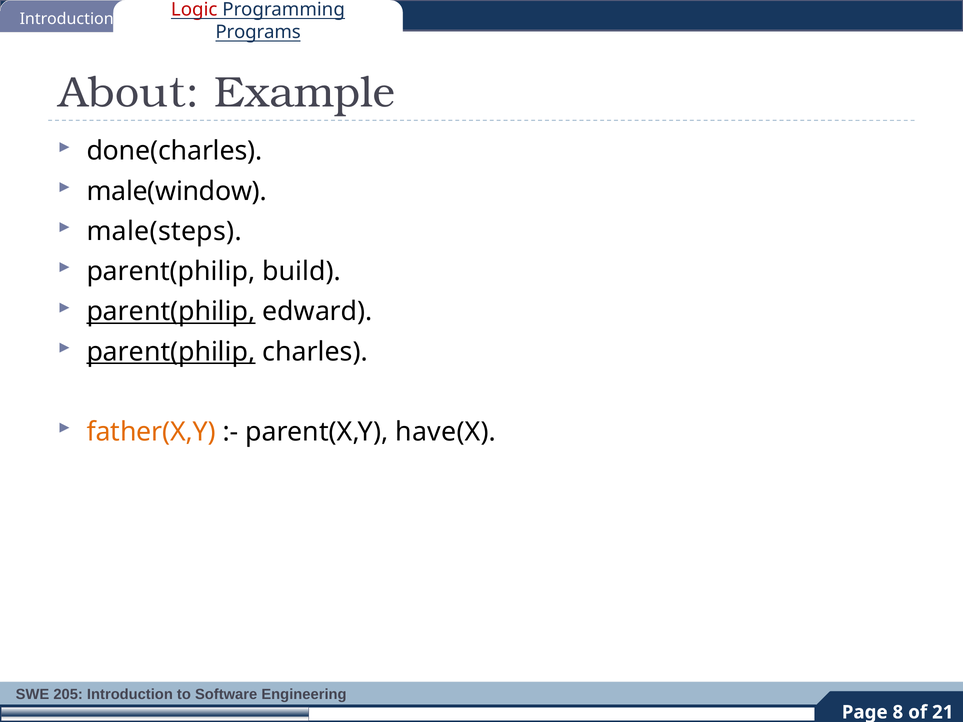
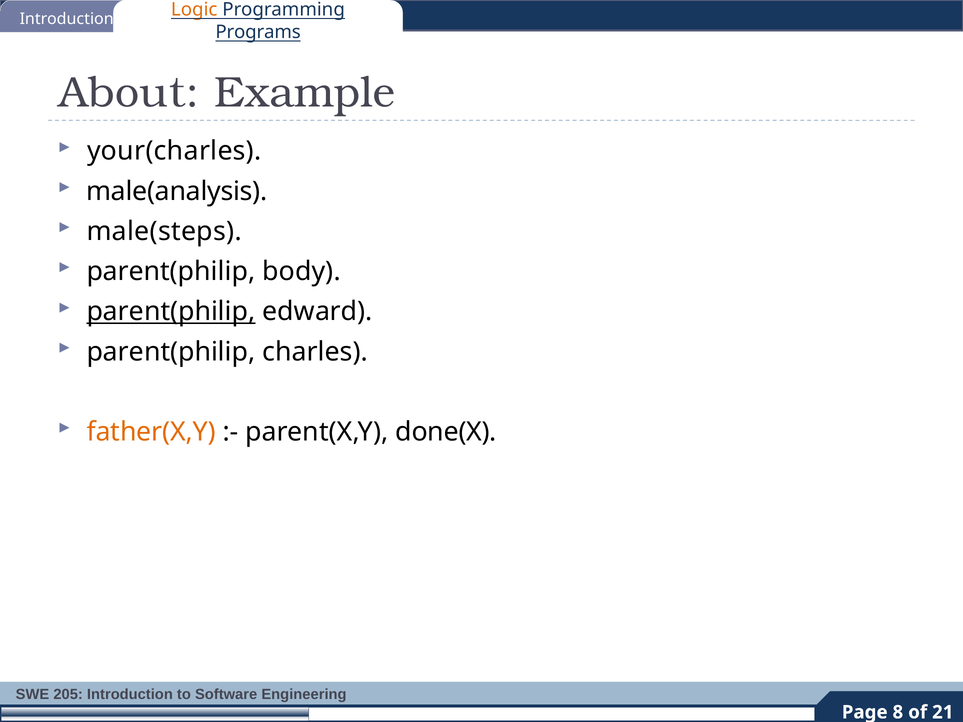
Logic colour: red -> orange (194, 10)
done(charles: done(charles -> your(charles (174, 151)
male(window: male(window -> male(analysis (177, 191)
build: build -> body (301, 272)
parent(philip underline: present -> none (171, 352)
have(X: have(X -> done(X (446, 432)
